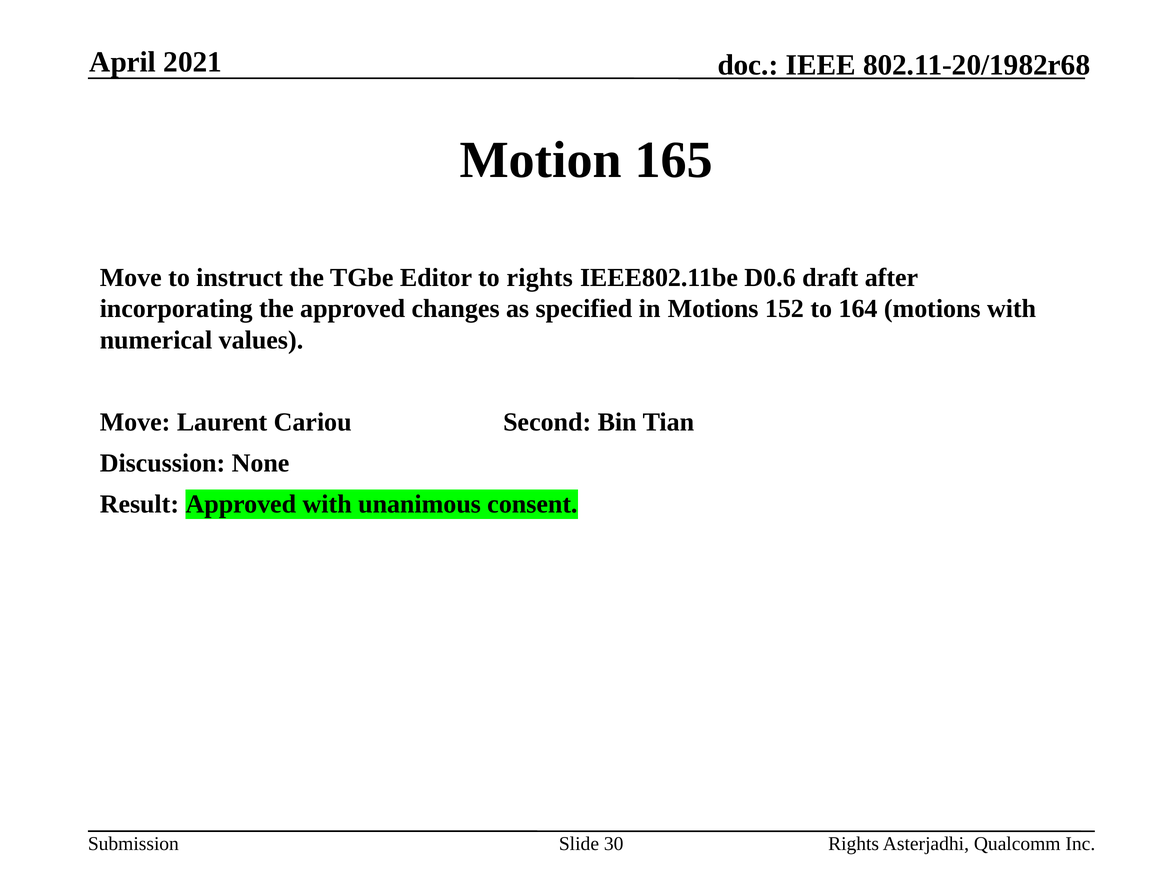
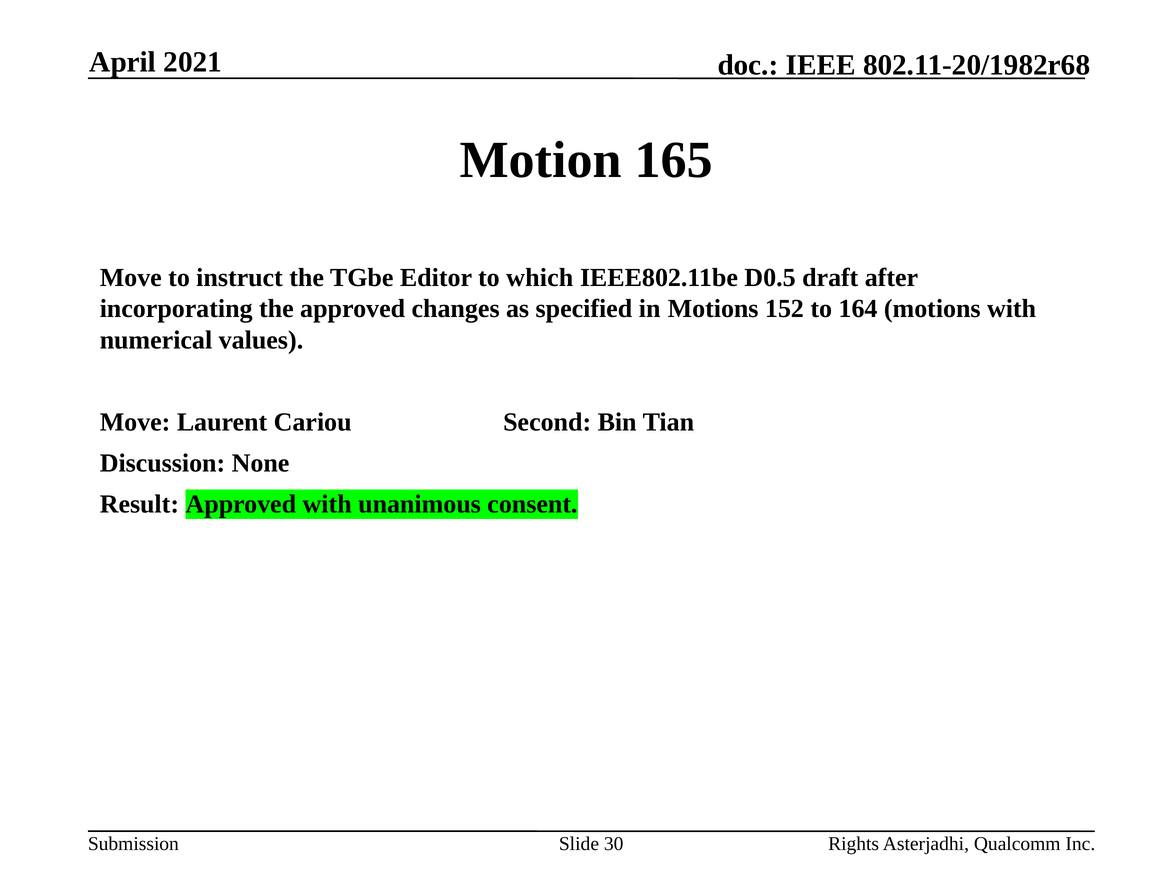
to rights: rights -> which (540, 277)
D0.6: D0.6 -> D0.5 (770, 277)
